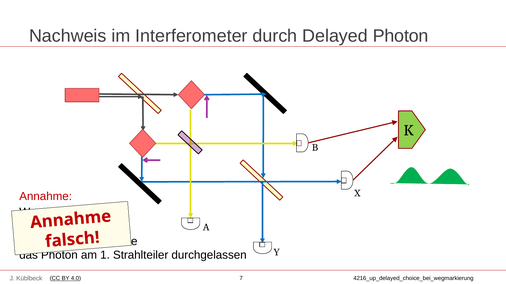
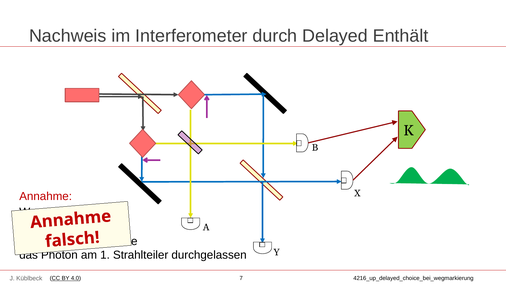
Delayed Photon: Photon -> Enthält (401, 36)
